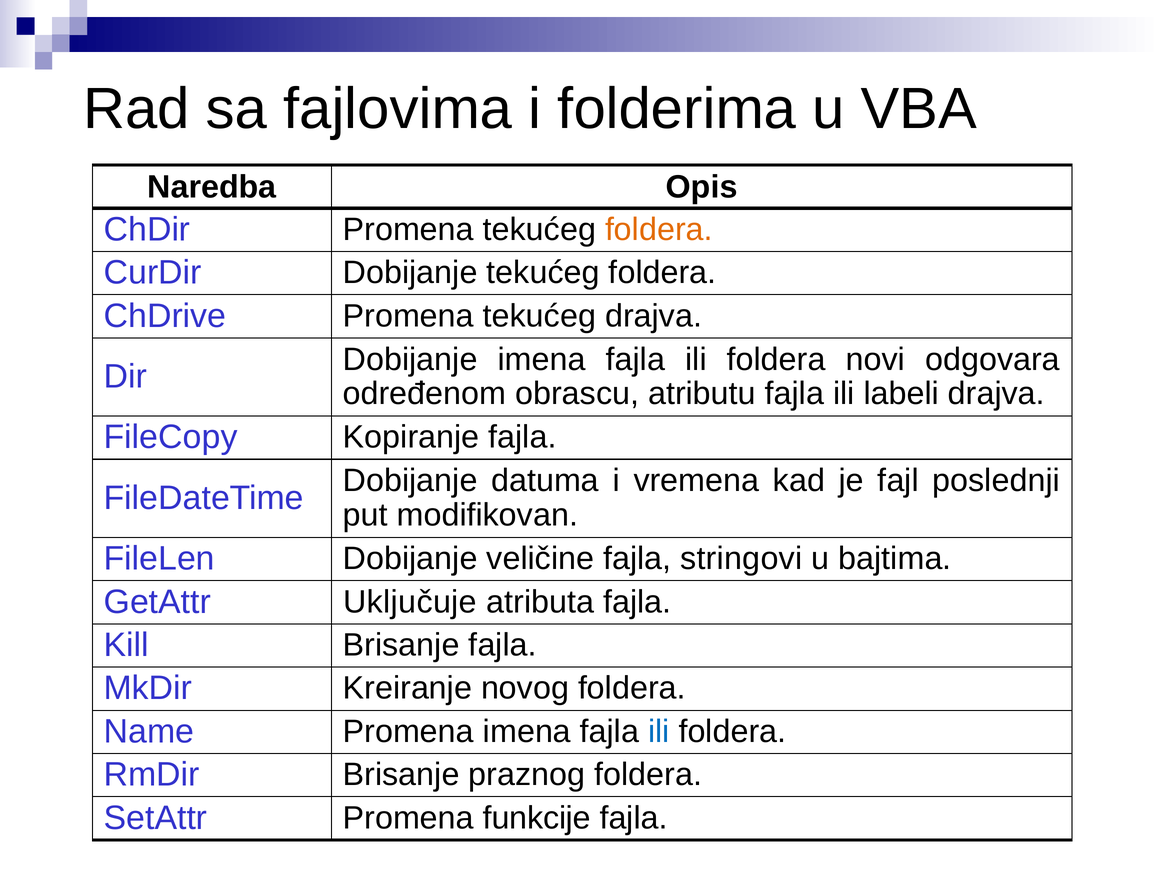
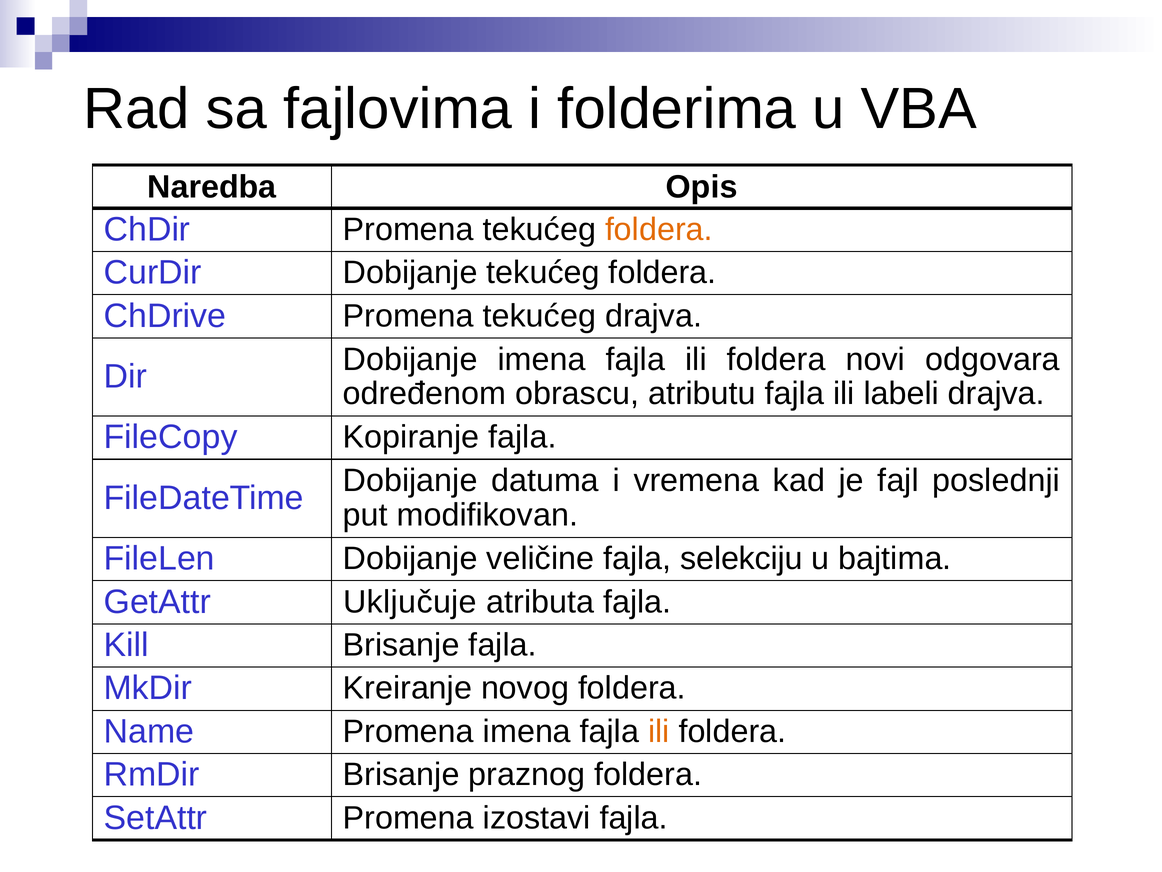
stringovi: stringovi -> selekciju (742, 558)
ili colour: blue -> orange (659, 731)
funkcije: funkcije -> izostavi (537, 817)
